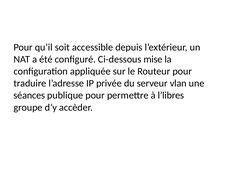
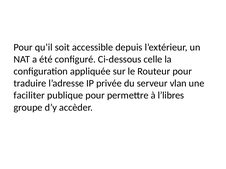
mise: mise -> celle (153, 59)
séances: séances -> faciliter (29, 96)
